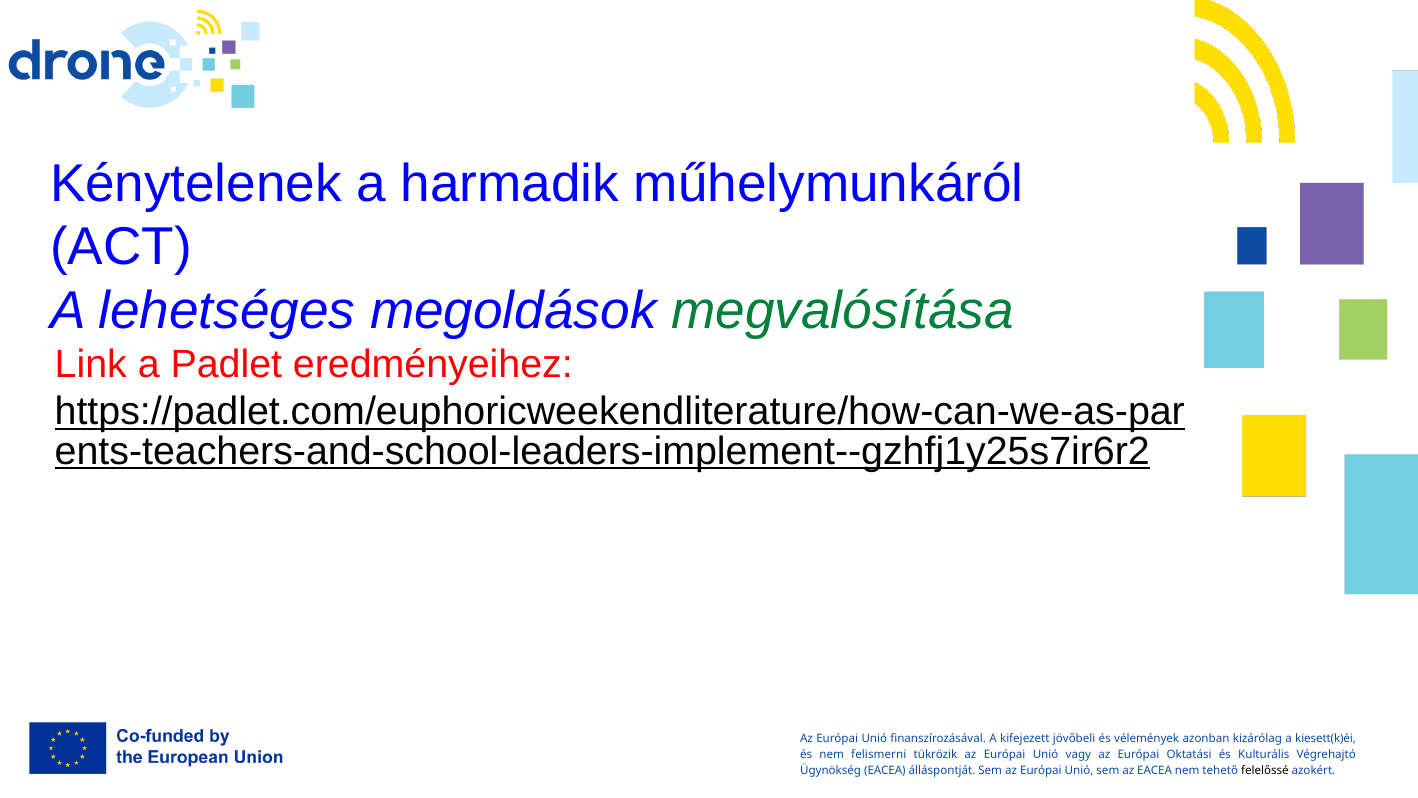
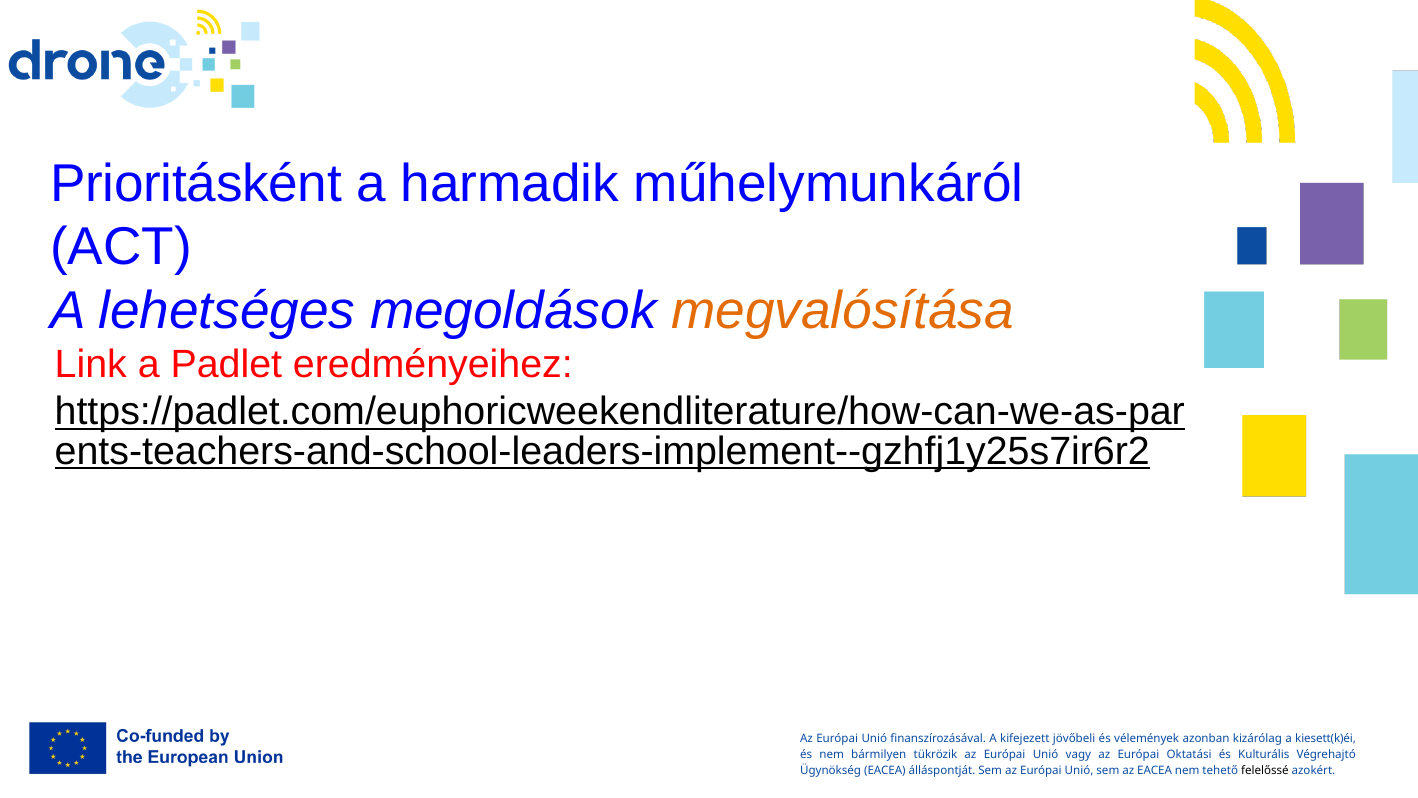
Kénytelenek: Kénytelenek -> Prioritásként (196, 183)
megvalósítása colour: green -> orange (843, 311)
felismerni: felismerni -> bármilyen (879, 754)
